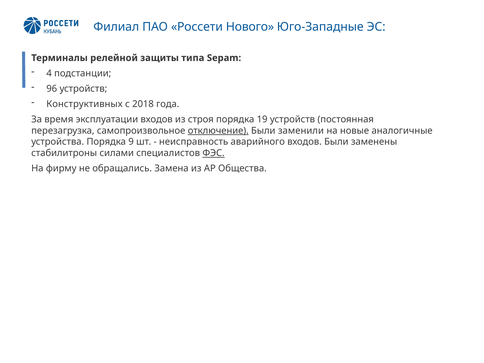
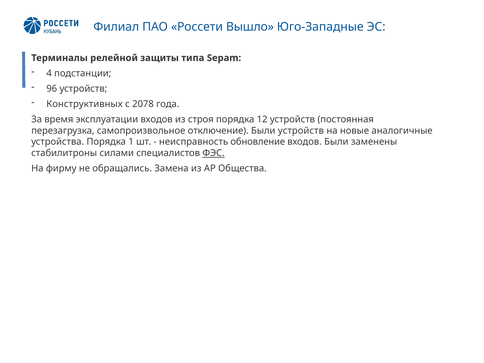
Нового: Нового -> Вышло (250, 27)
2018: 2018 -> 2078 (143, 104)
19: 19 -> 12 (262, 119)
отключение underline: present -> none (218, 131)
Были заменили: заменили -> устройств (301, 131)
9: 9 -> 1 (131, 142)
аварийного: аварийного -> обновление (258, 142)
